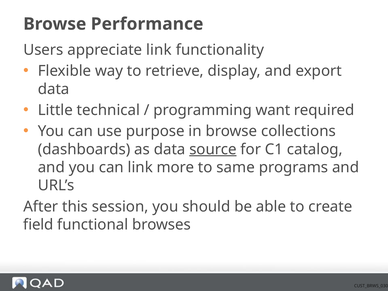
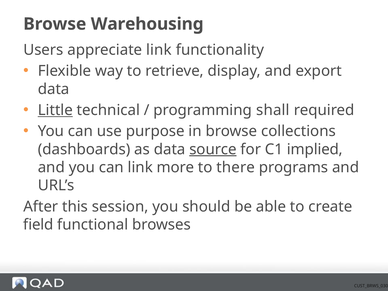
Performance: Performance -> Warehousing (147, 24)
Little underline: none -> present (55, 110)
want: want -> shall (273, 110)
catalog: catalog -> implied (315, 149)
same: same -> there (236, 167)
